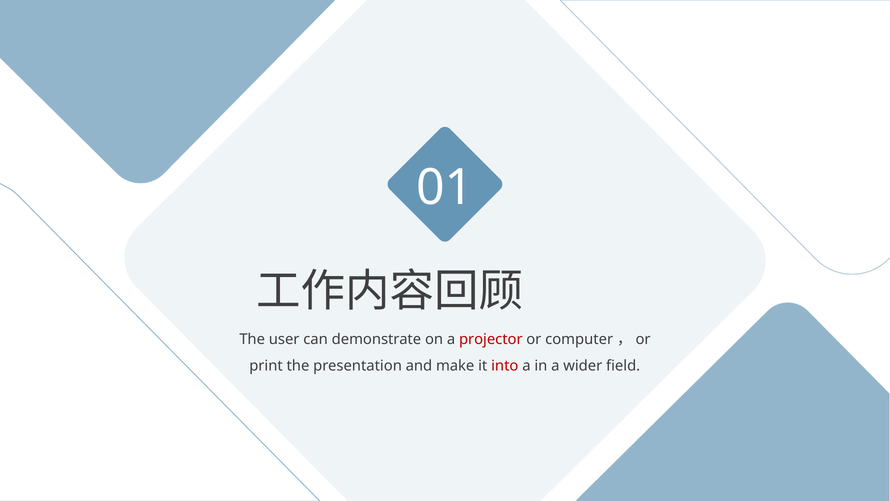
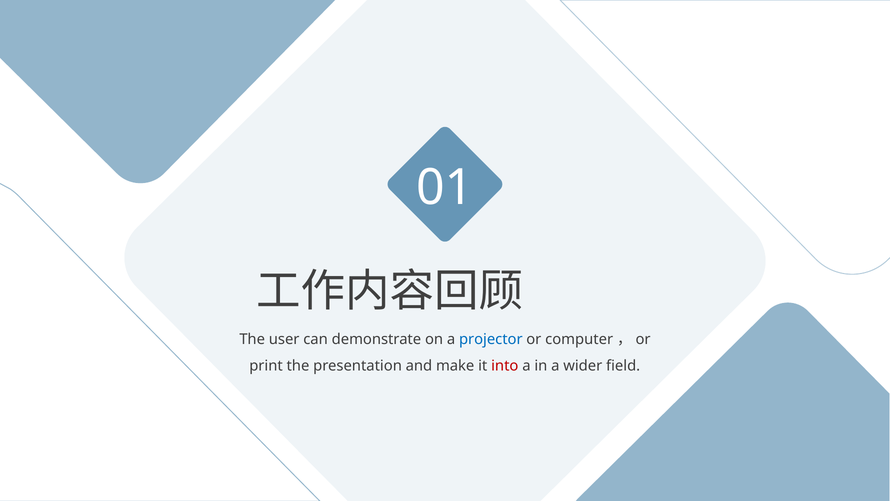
projector colour: red -> blue (491, 339)
